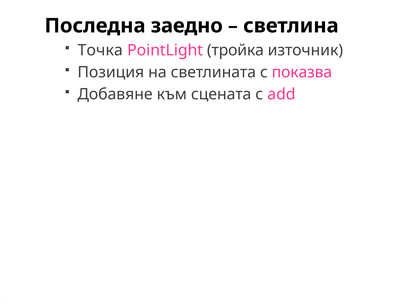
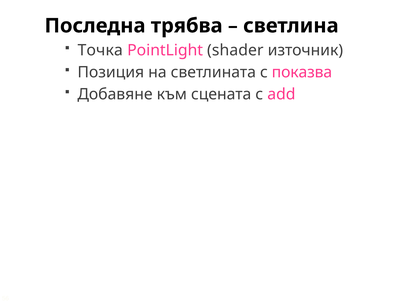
заедно: заедно -> трябва (187, 26)
тройка: тройка -> shader (235, 50)
